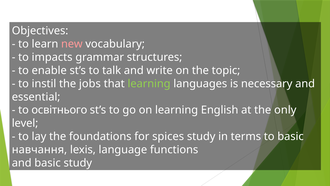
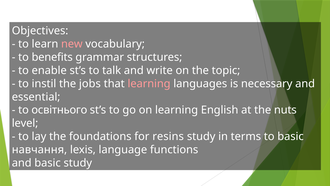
impacts: impacts -> benefits (52, 57)
learning colour: light green -> pink (149, 83)
only: only -> nuts (285, 110)
spices: spices -> resins (168, 136)
